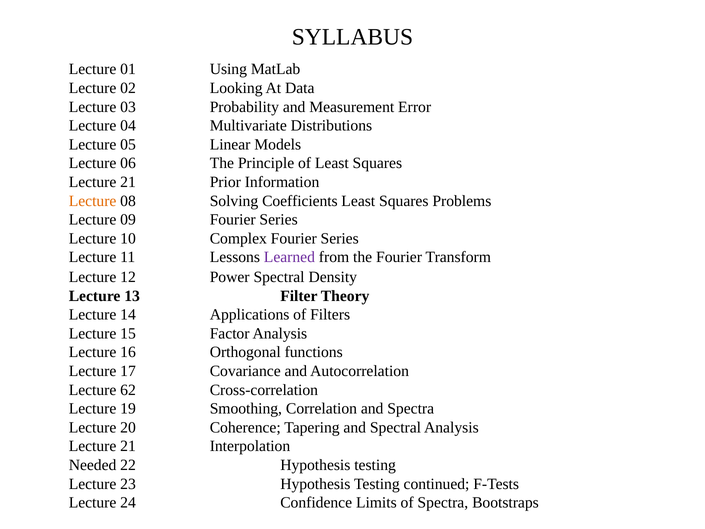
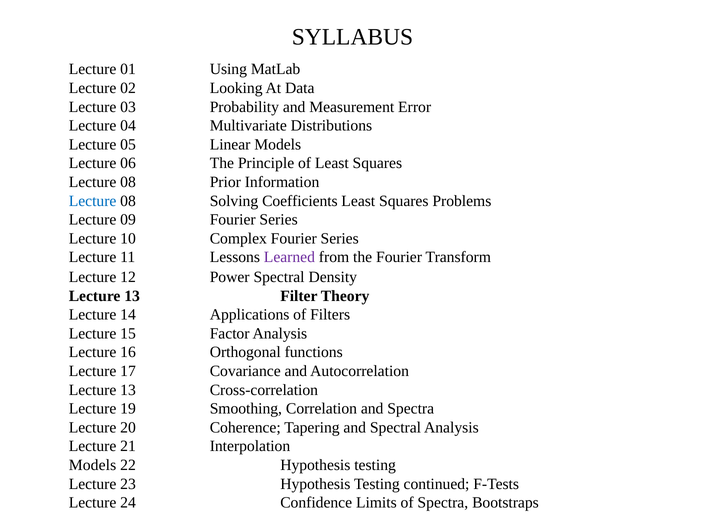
21: 21 -> 08 (128, 182)
Lecture colour: orange -> blue (93, 201)
62: 62 -> 13 (128, 390)
Needed: Needed -> Models (93, 465)
